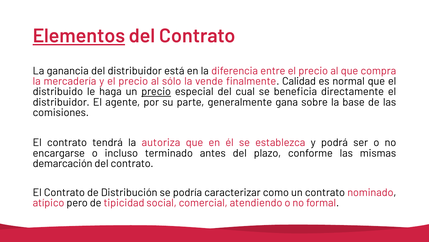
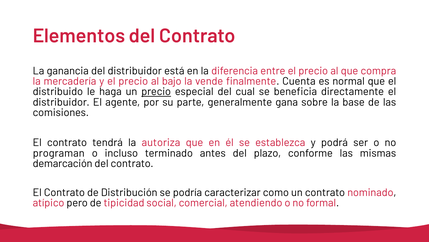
Elementos underline: present -> none (79, 36)
sólo: sólo -> bajo (172, 81)
Calidad: Calidad -> Cuenta (299, 81)
encargarse: encargarse -> programan (59, 153)
